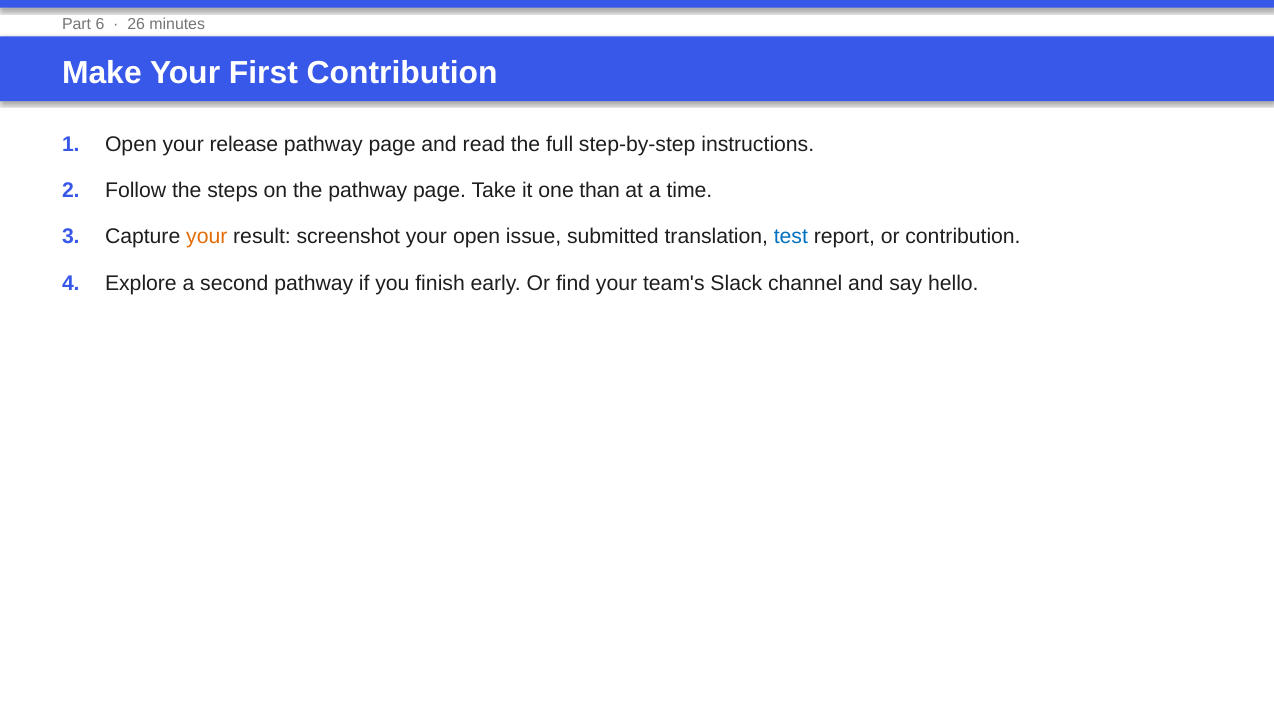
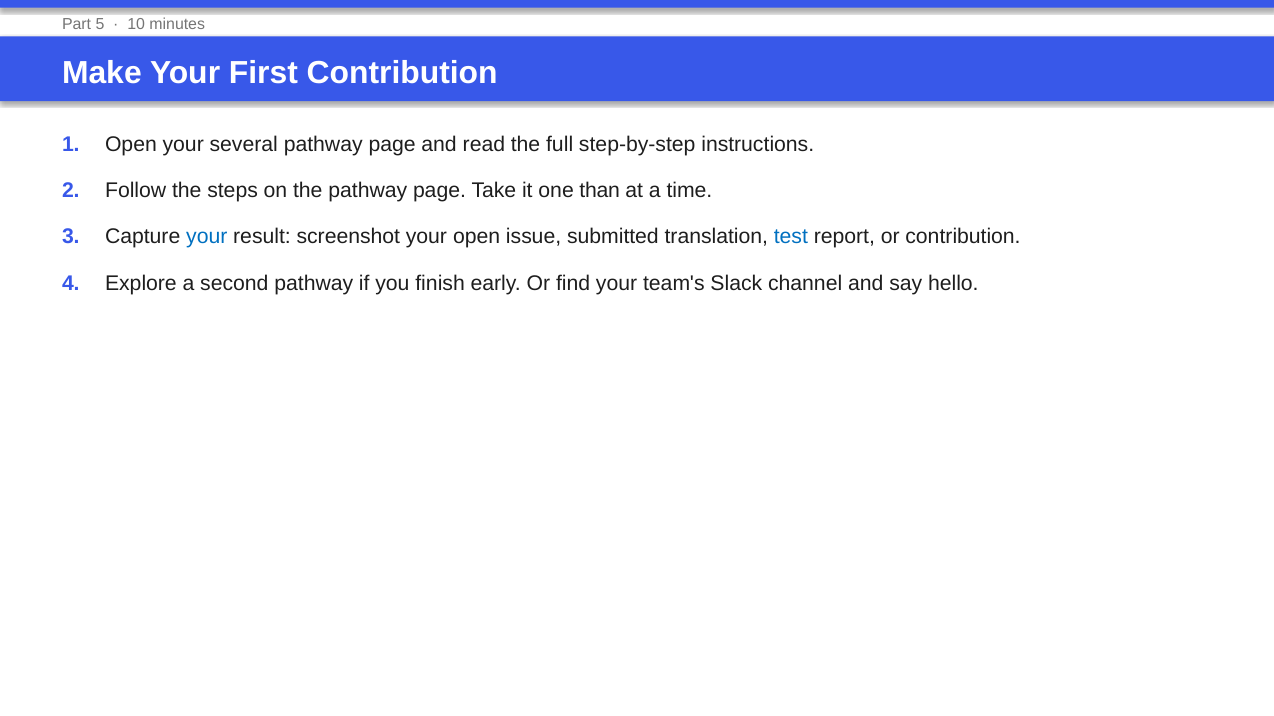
6: 6 -> 5 (100, 24)
26: 26 -> 10 (136, 24)
release: release -> several (244, 144)
your colour: orange -> blue (207, 237)
